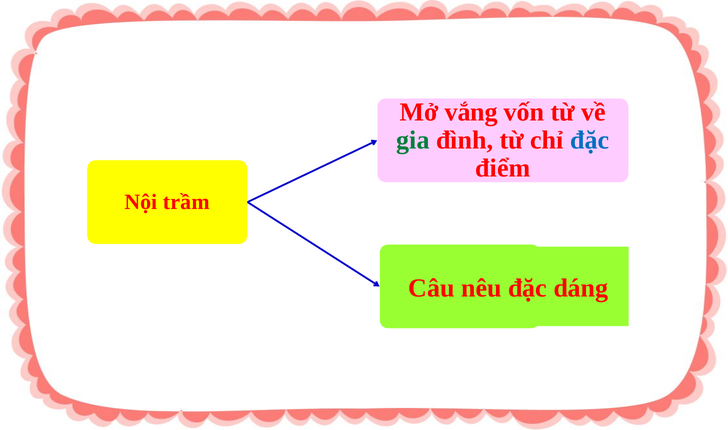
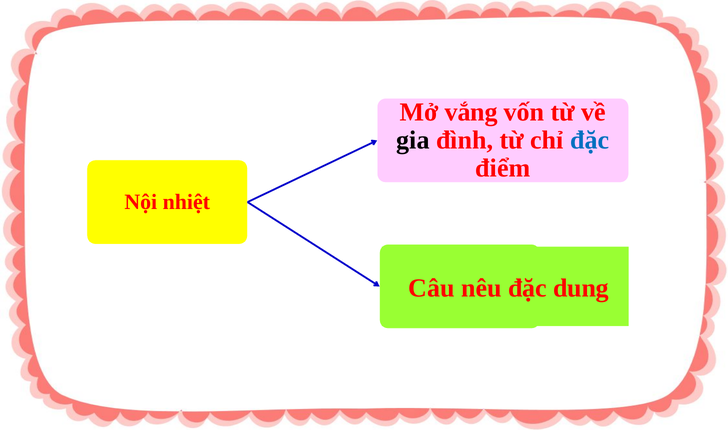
gia colour: green -> black (413, 140)
trầm: trầm -> nhiệt (186, 202)
dáng: dáng -> dung (581, 288)
